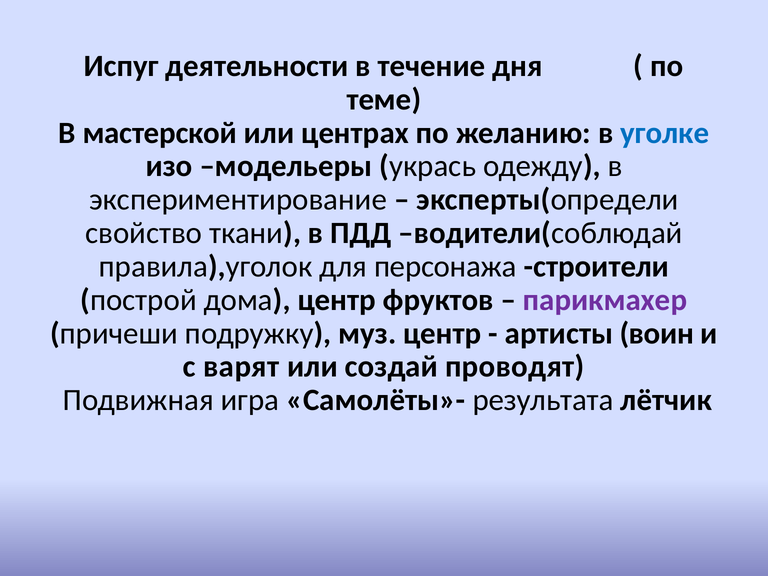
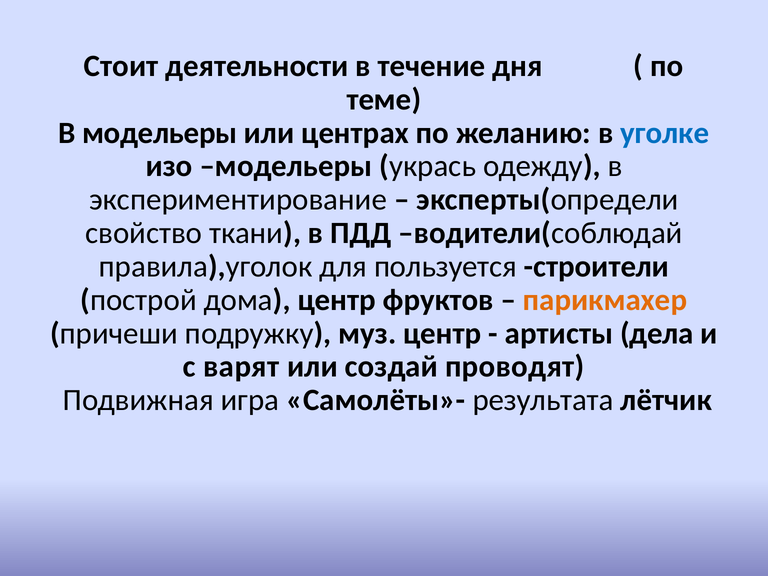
Испуг: Испуг -> Стоит (121, 66)
В мастерской: мастерской -> модельеры (160, 133)
персонажа: персонажа -> пользуется (445, 267)
парикмахер colour: purple -> orange (605, 300)
воин: воин -> дела (657, 333)
